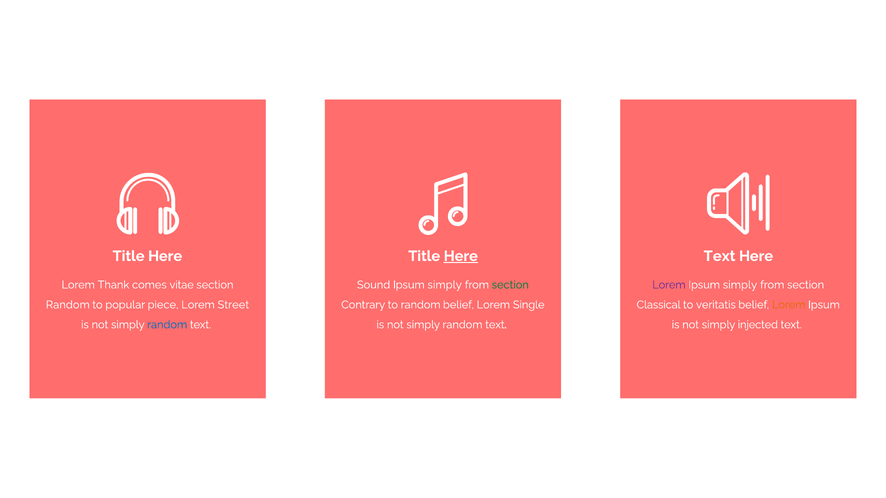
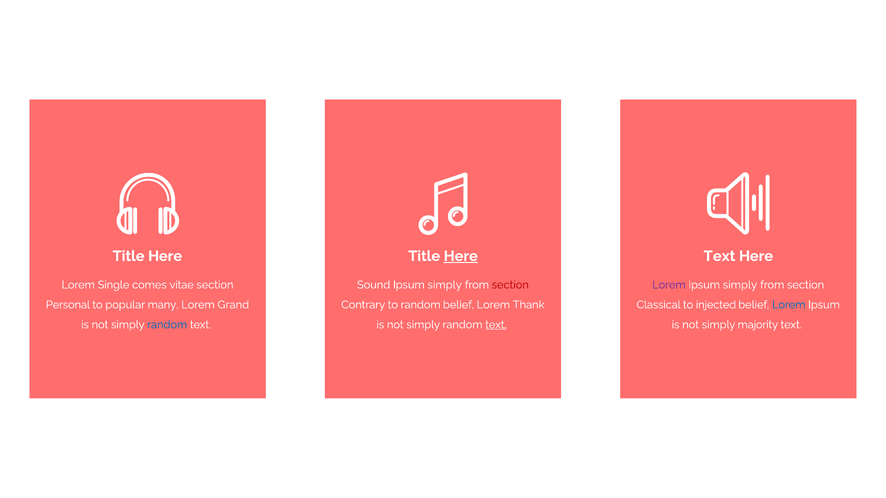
Thank: Thank -> Single (114, 285)
section colour: green -> red (510, 285)
Random: Random -> Personal (68, 305)
piece: piece -> many (163, 305)
Street: Street -> Grand (233, 305)
Single: Single -> Thank (529, 305)
veritatis: veritatis -> injected (716, 305)
Lorem colour: orange -> blue (789, 305)
text underline: none -> present (496, 325)
injected: injected -> majority (758, 325)
